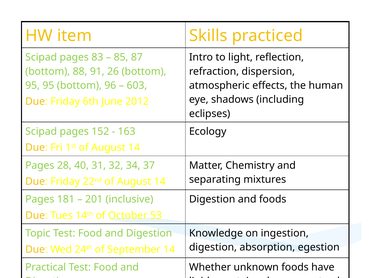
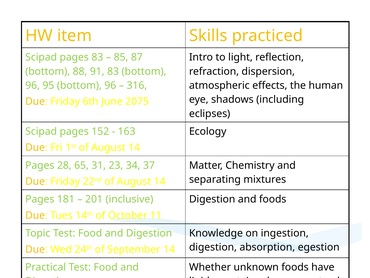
91 26: 26 -> 83 (113, 71)
95: 95 -> 96 (33, 85)
603: 603 -> 316 (137, 85)
2012: 2012 -> 2075 (137, 101)
40: 40 -> 65 (81, 165)
32: 32 -> 23 (116, 165)
53: 53 -> 11 (156, 215)
